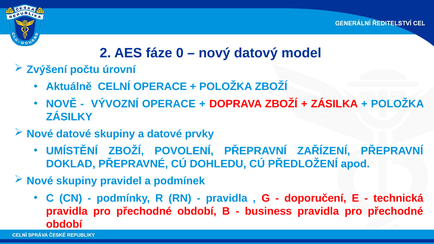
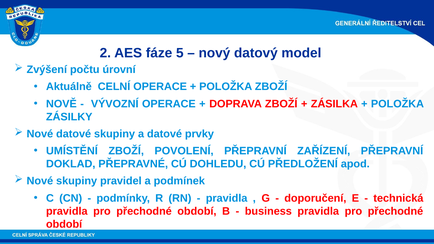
0: 0 -> 5 (180, 53)
